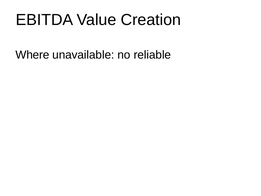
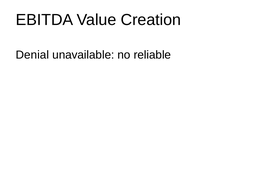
Where: Where -> Denial (32, 55)
